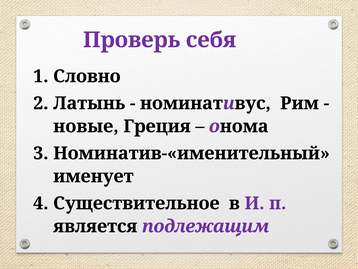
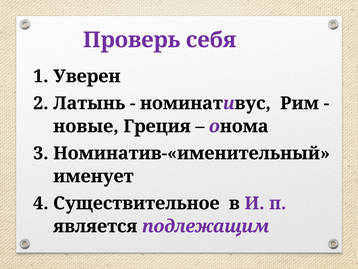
Словно: Словно -> Уверен (87, 76)
